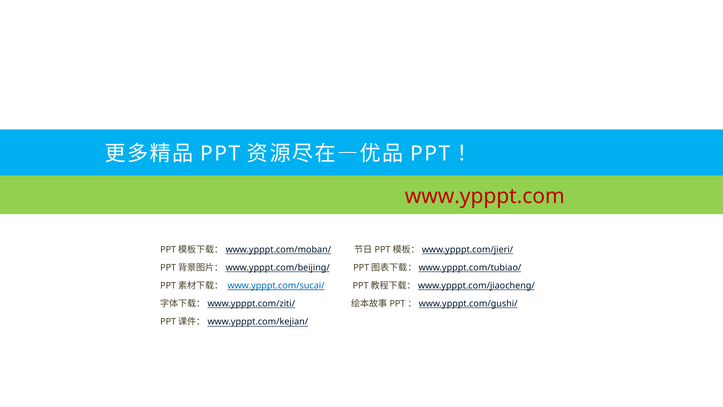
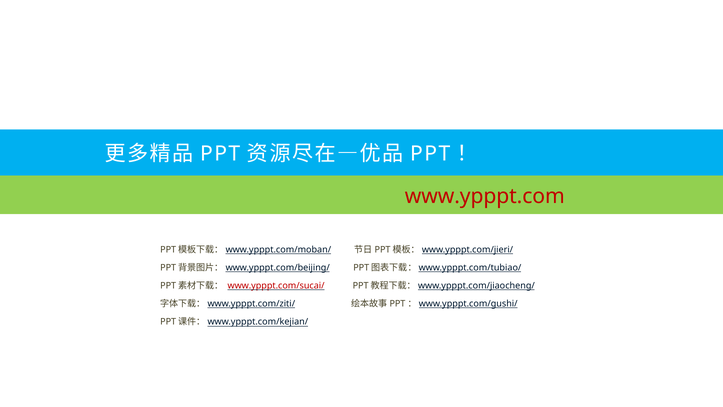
www.ypppt.com/sucai/ colour: blue -> red (276, 286)
